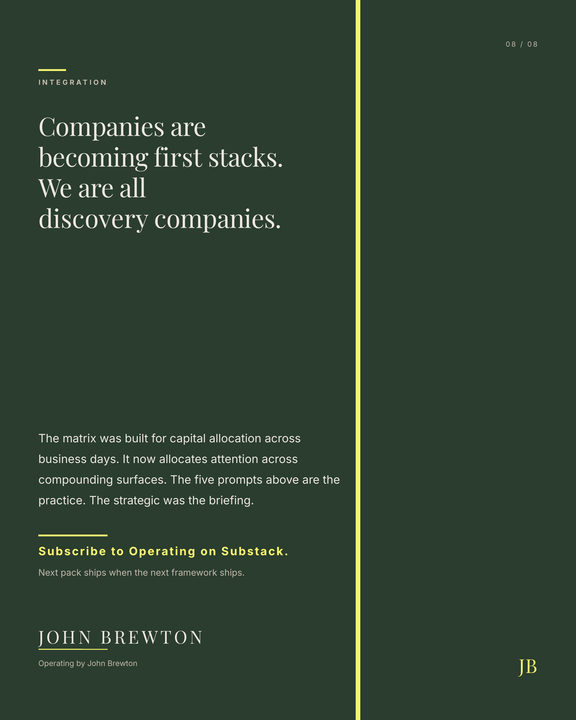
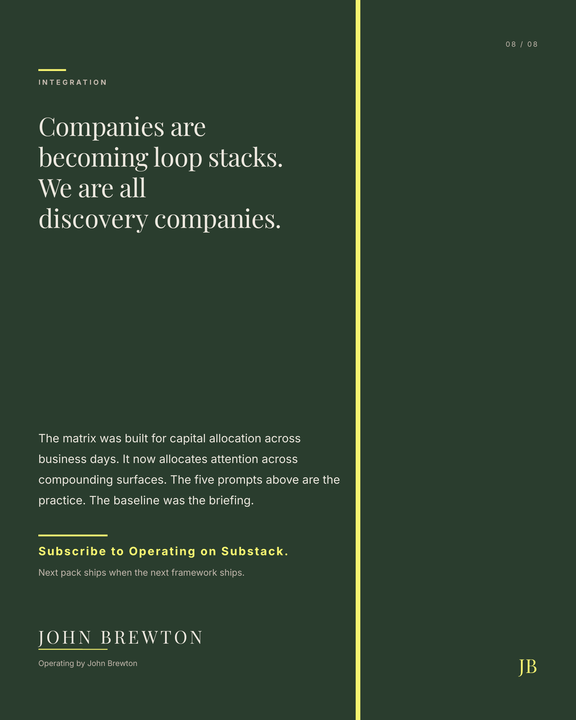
first: first -> loop (178, 158)
strategic: strategic -> baseline (137, 501)
